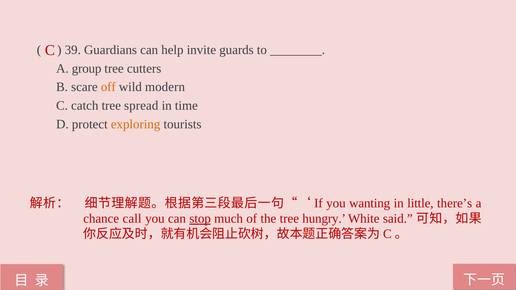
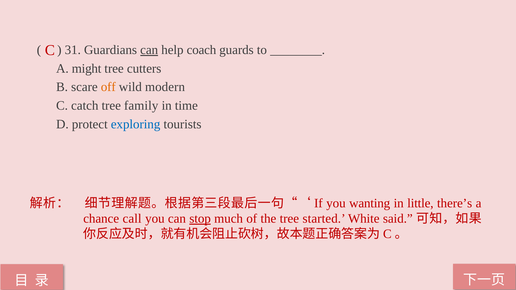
39: 39 -> 31 (73, 50)
can underline: none -> present (149, 50)
invite: invite -> coach (201, 50)
group: group -> might (87, 69)
spread: spread -> family (141, 106)
exploring colour: orange -> blue (136, 124)
hungry: hungry -> started (324, 219)
